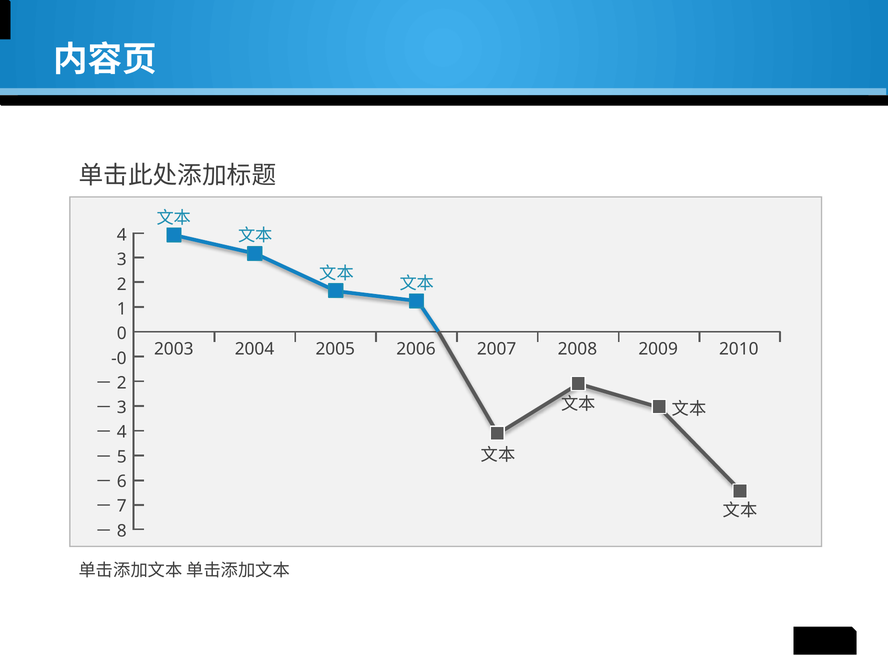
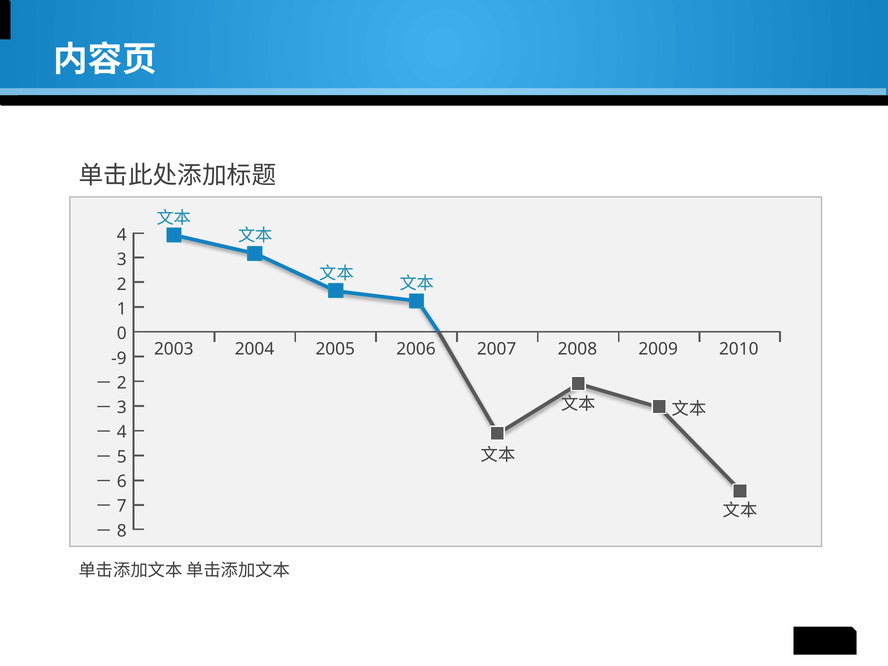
-0: -0 -> -9 (119, 358)
